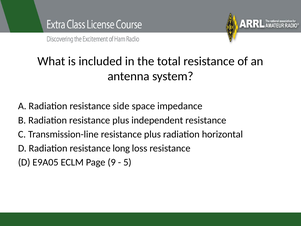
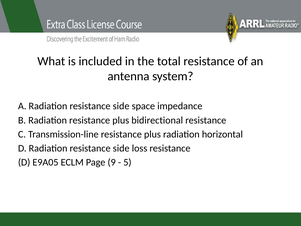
independent: independent -> bidirectional (157, 120)
D Radiation resistance long: long -> side (121, 148)
